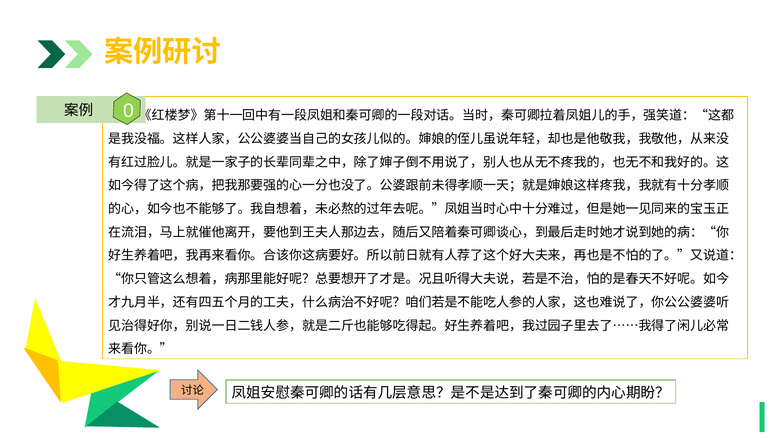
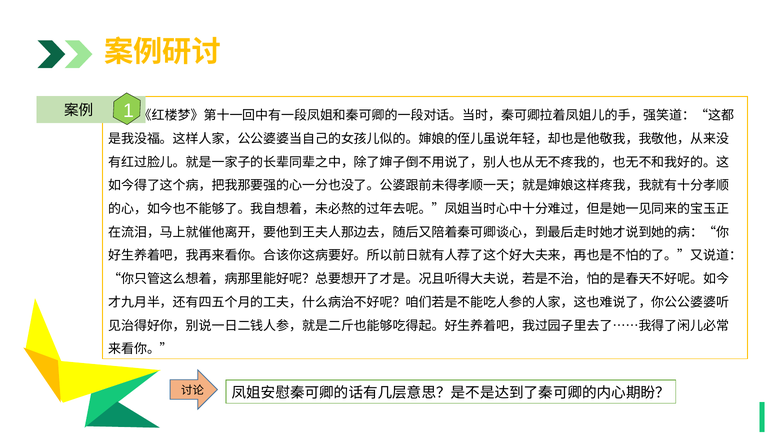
0: 0 -> 1 (128, 111)
